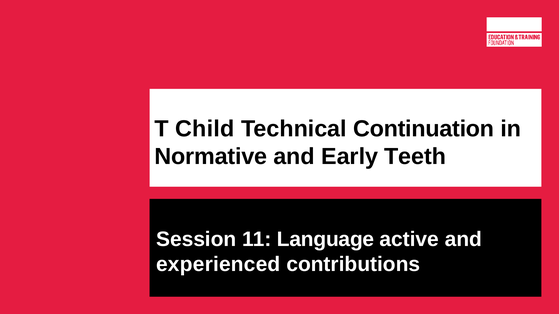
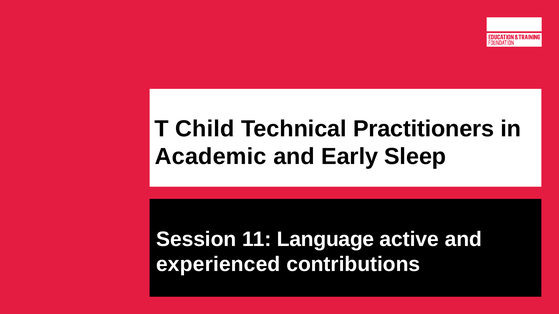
Continuation: Continuation -> Practitioners (424, 129)
Normative: Normative -> Academic (211, 157)
Teeth: Teeth -> Sleep (415, 157)
